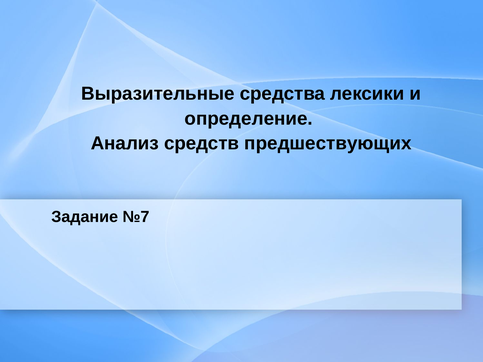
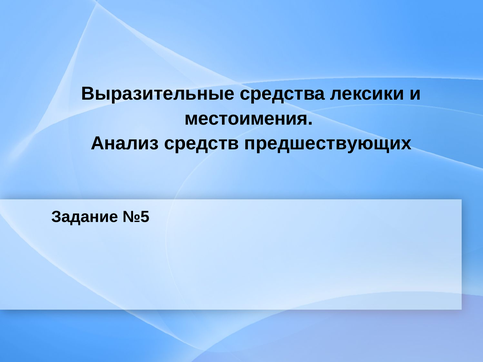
определение: определение -> местоимения (249, 119)
№7: №7 -> №5 (136, 217)
